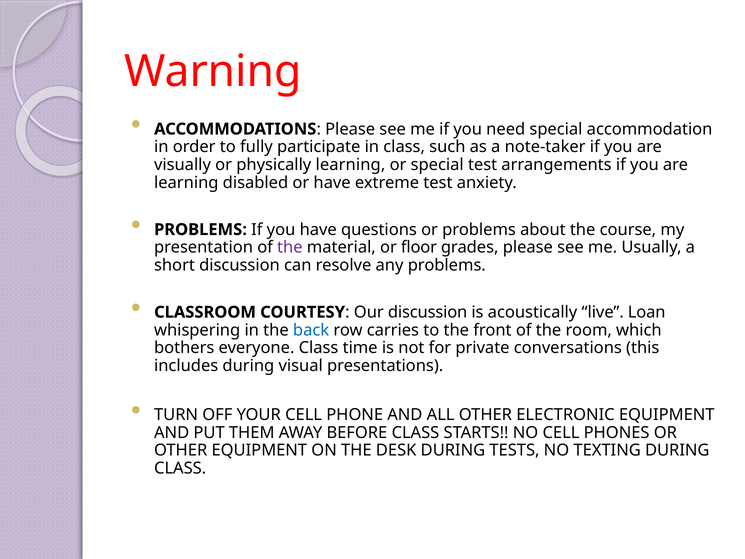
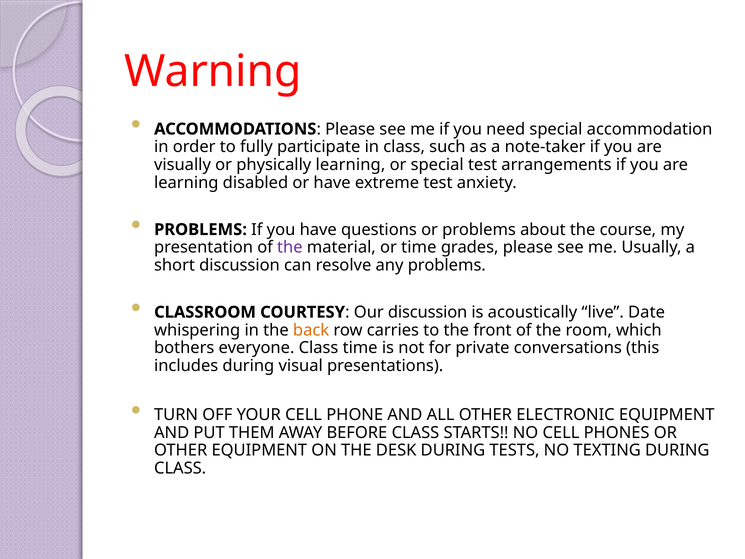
or floor: floor -> time (419, 247)
Loan: Loan -> Date (647, 312)
back colour: blue -> orange (311, 330)
